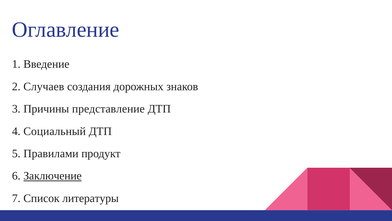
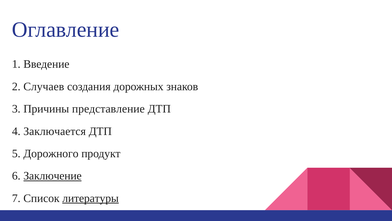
Социальный: Социальный -> Заключается (55, 131)
Правилами: Правилами -> Дорожного (51, 153)
литературы underline: none -> present (91, 198)
